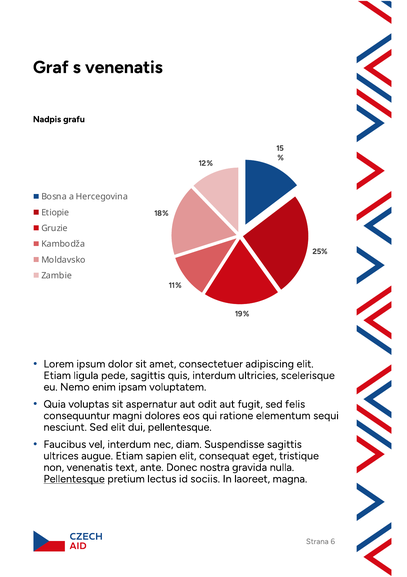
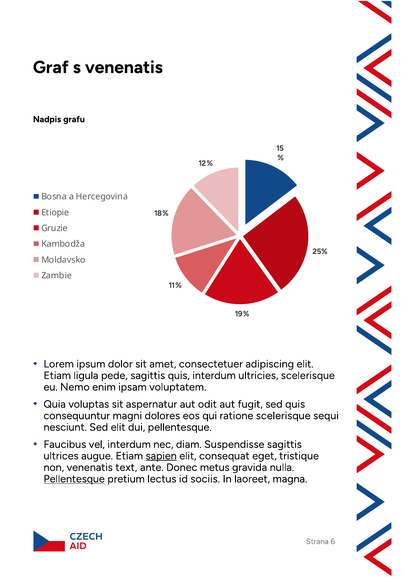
sed felis: felis -> quis (295, 405)
ratione elementum: elementum -> scelerisque (283, 416)
sapien underline: none -> present (161, 456)
nostra: nostra -> metus (215, 468)
